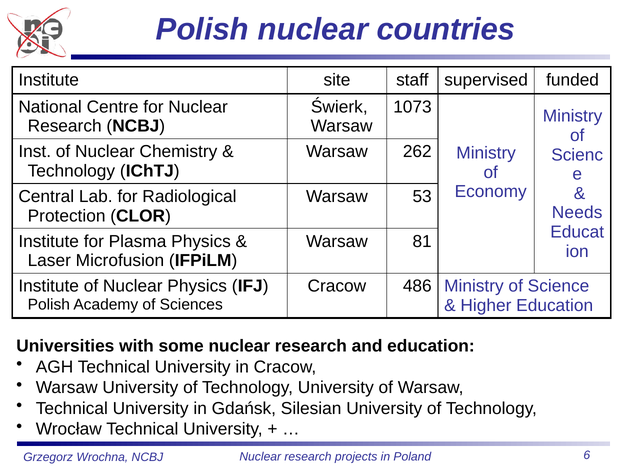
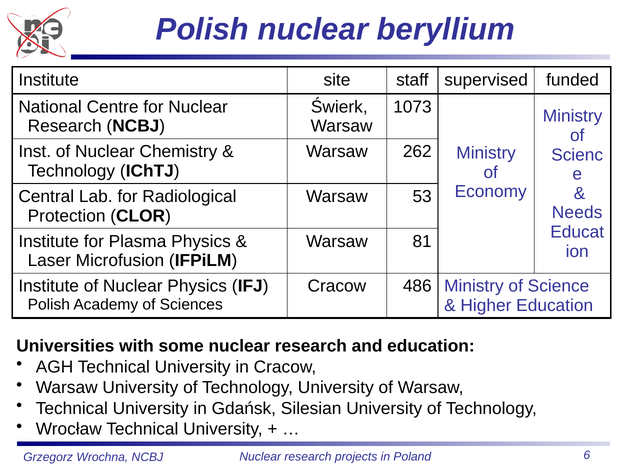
countries: countries -> beryllium (446, 29)
